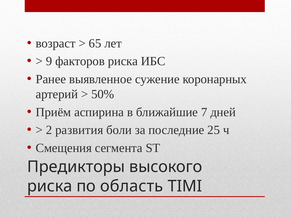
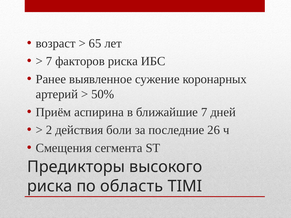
9: 9 -> 7 (49, 61)
развития: развития -> действия (79, 130)
25: 25 -> 26 (214, 130)
